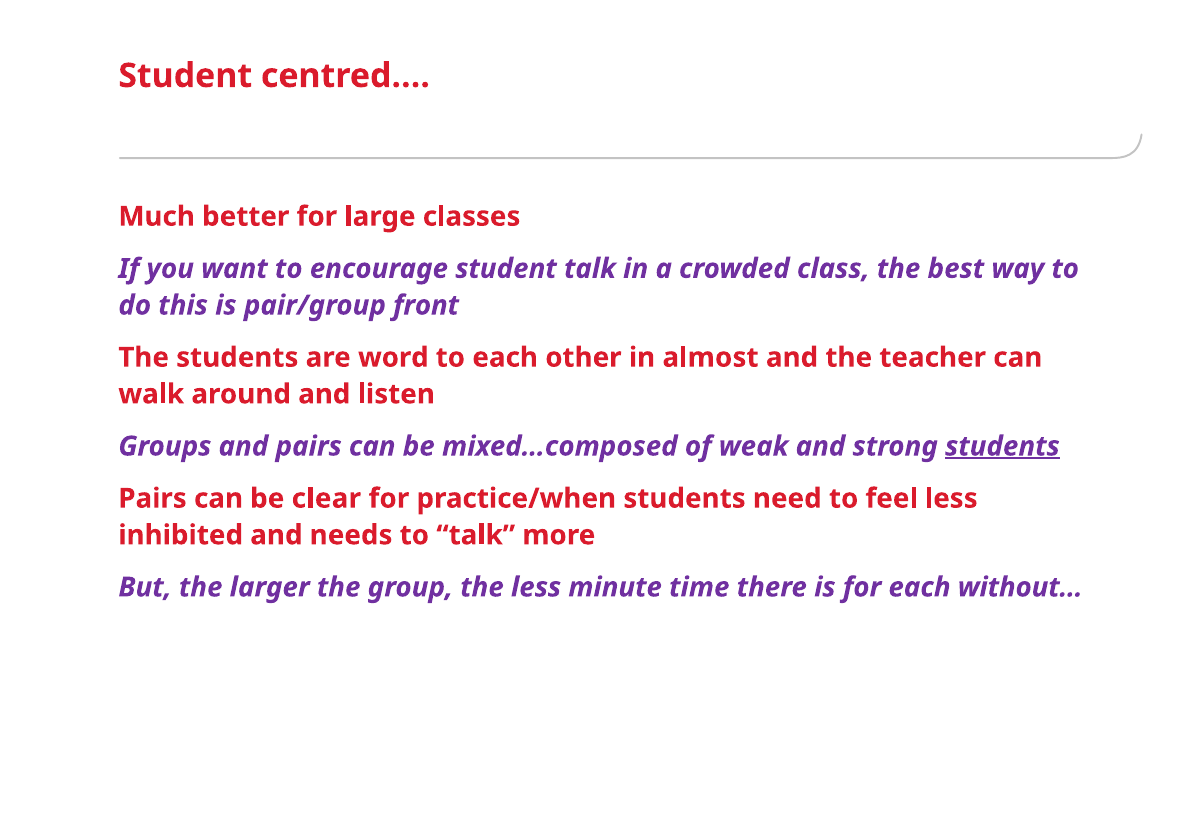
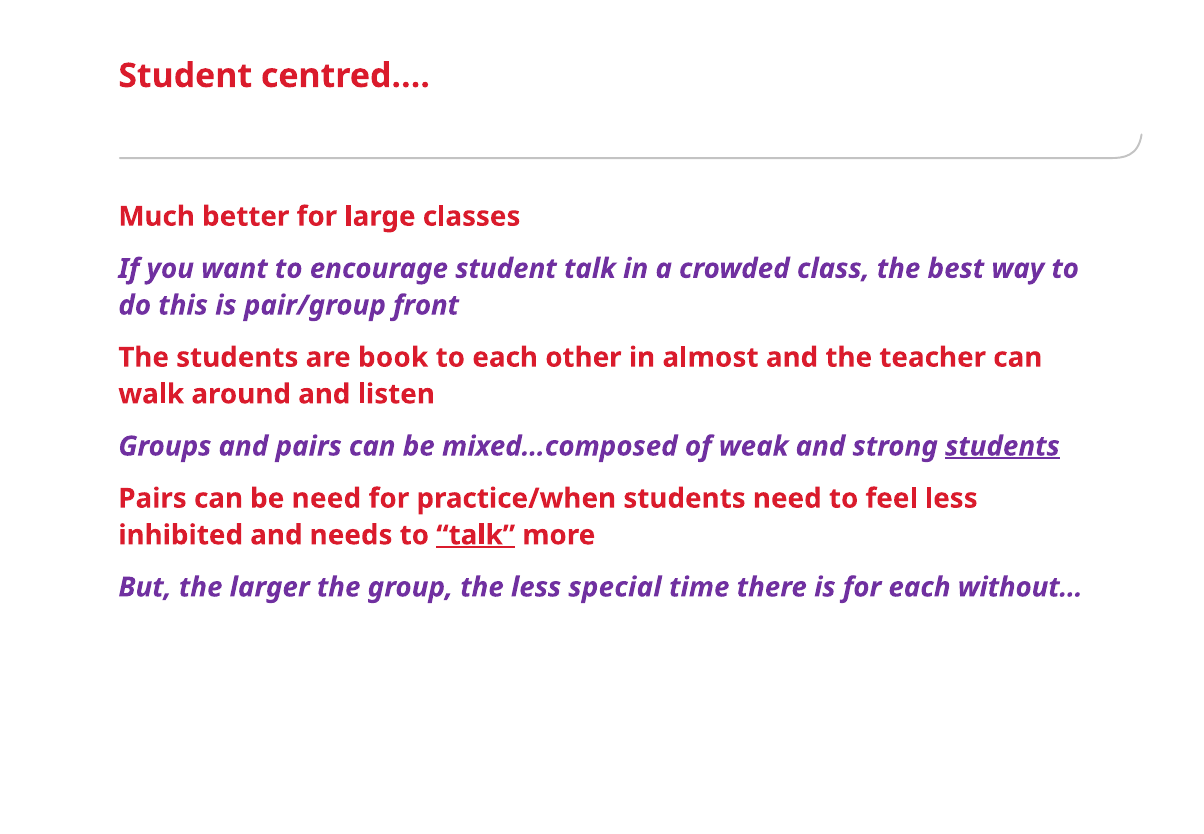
word: word -> book (393, 358)
be clear: clear -> need (326, 498)
talk underline: none -> present (476, 535)
minute: minute -> special (615, 587)
